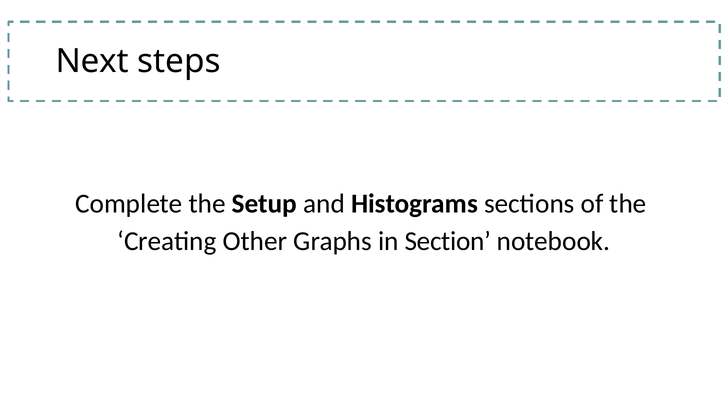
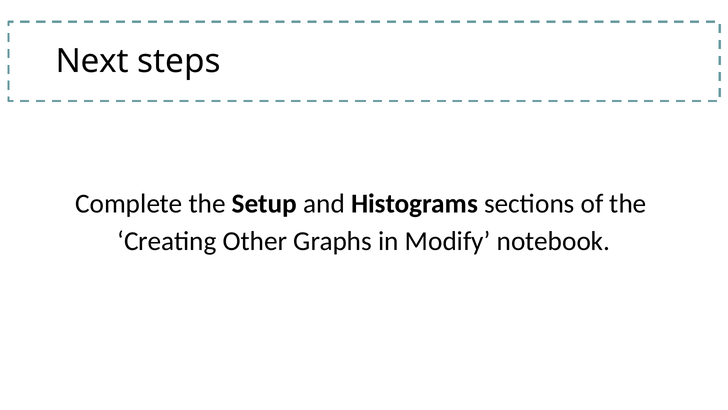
Section: Section -> Modify (448, 241)
